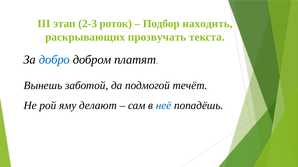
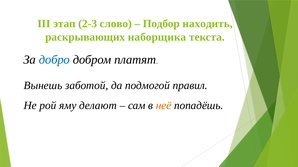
роток: роток -> слово (116, 24)
прозвучать: прозвучать -> наборщика (157, 37)
течёт: течёт -> правил (190, 86)
неё colour: blue -> orange (164, 106)
